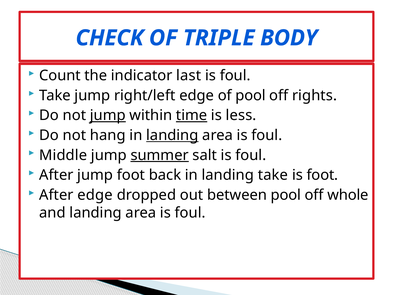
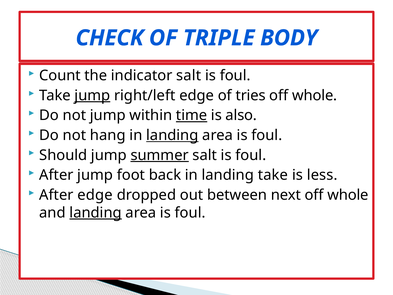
indicator last: last -> salt (189, 75)
jump underline: none -> present (92, 95)
of pool: pool -> tries (251, 95)
rights: rights -> whole (315, 95)
jump underline: present -> none (108, 115)
less: less -> also (241, 115)
Middle: Middle -> Should (63, 155)
is foot: foot -> less (322, 175)
between pool: pool -> next (286, 195)
landing underline: none -> present (96, 212)
